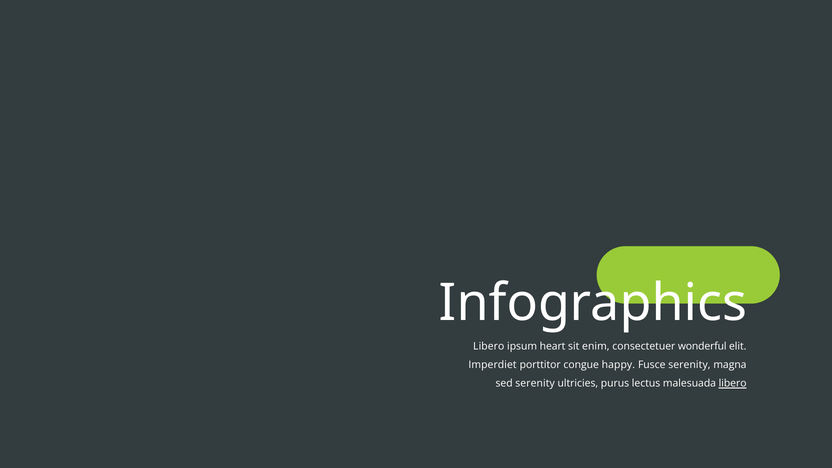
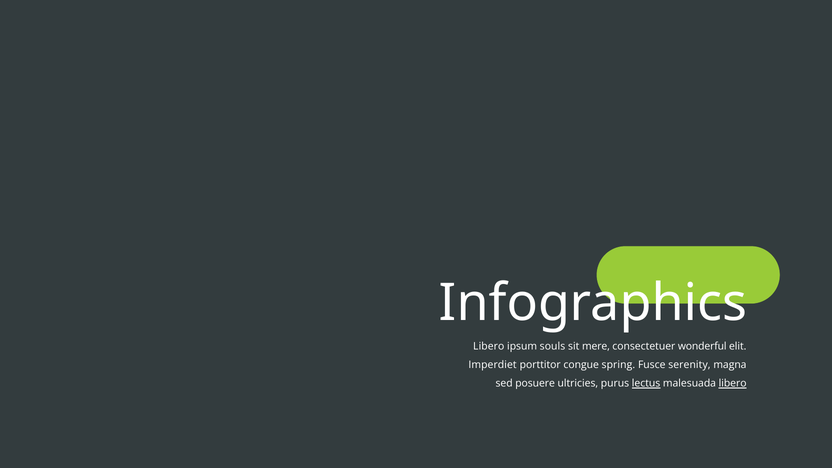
heart: heart -> souls (552, 346)
enim: enim -> mere (596, 346)
happy: happy -> spring (618, 365)
sed serenity: serenity -> posuere (535, 384)
lectus underline: none -> present (646, 384)
